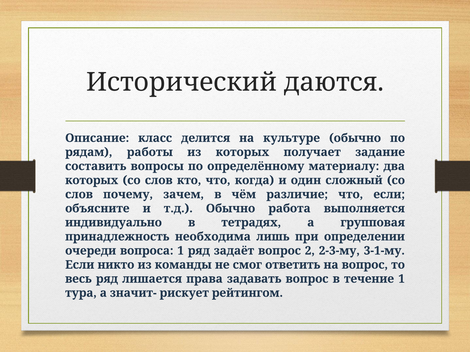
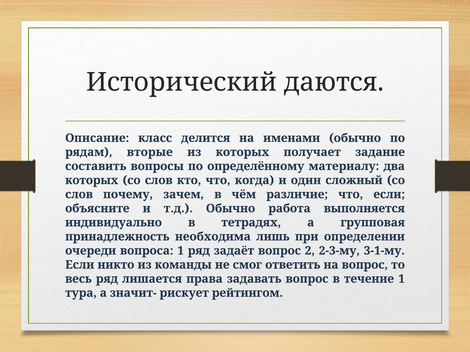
культуре: культуре -> именами (292, 138)
работы: работы -> вторые (150, 152)
